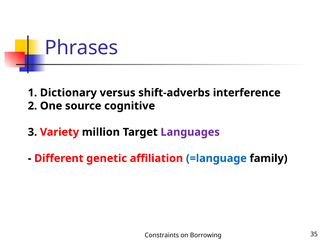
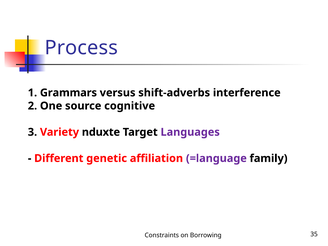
Phrases: Phrases -> Process (81, 48)
Dictionary: Dictionary -> Grammars (68, 93)
million: million -> nduxte (101, 132)
=language colour: blue -> purple (216, 158)
